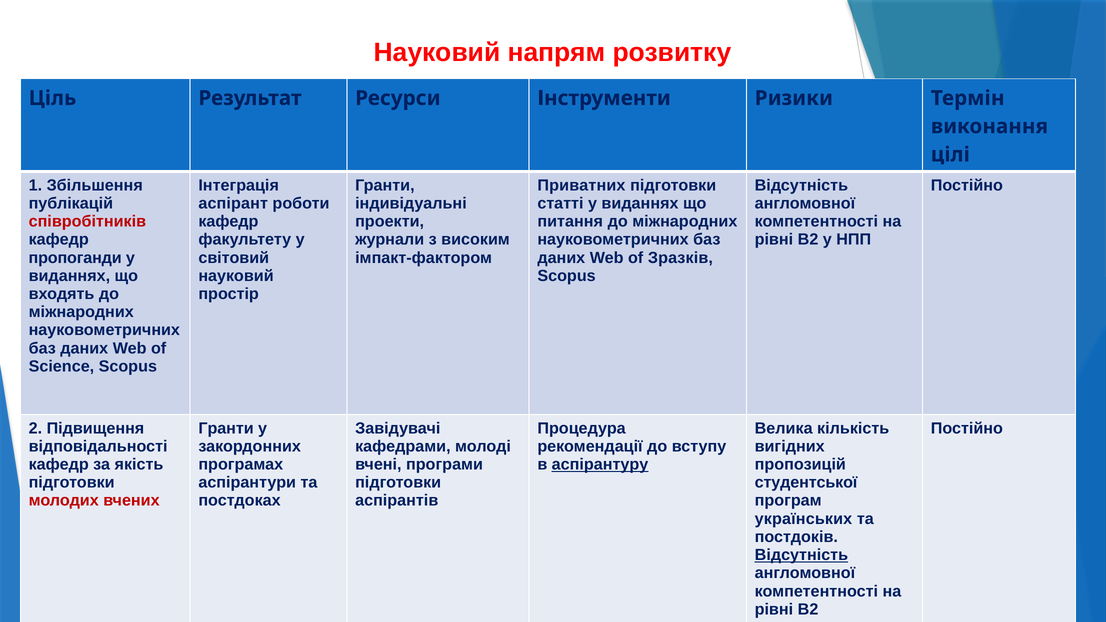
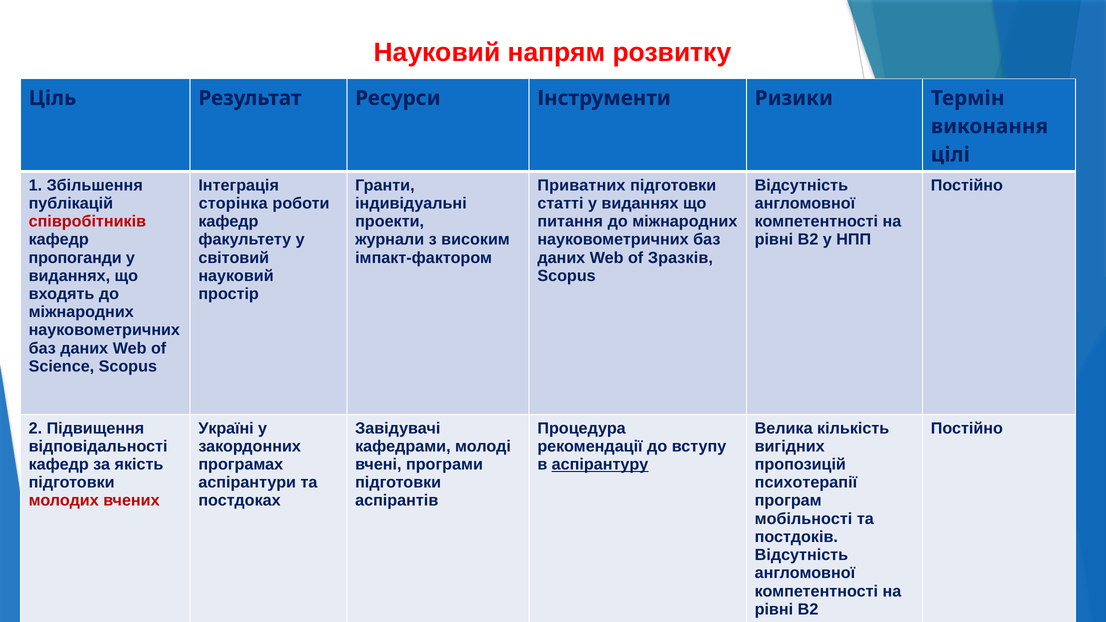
аспірант: аспірант -> сторінка (233, 203)
Гранти: Гранти -> Україні (226, 428)
студентської: студентської -> психотерапії (806, 483)
українських: українських -> мобільності (804, 519)
Відсутність underline: present -> none (801, 555)
